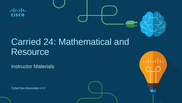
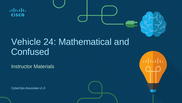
Carried: Carried -> Vehicle (26, 42)
Resource: Resource -> Confused (30, 52)
